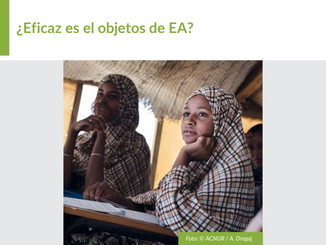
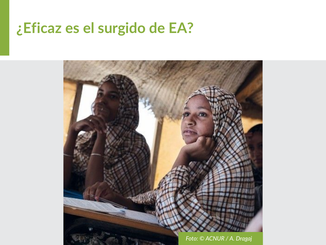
objetos: objetos -> surgido (122, 28)
